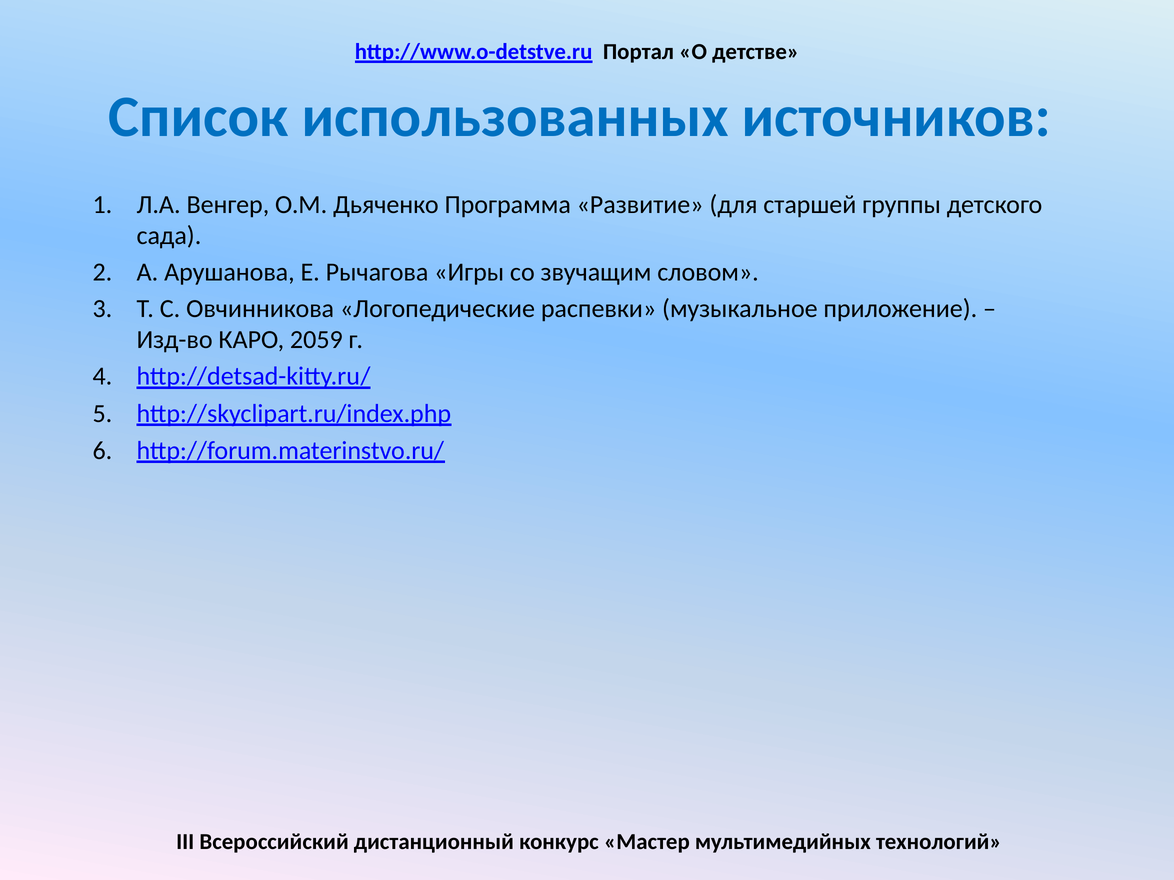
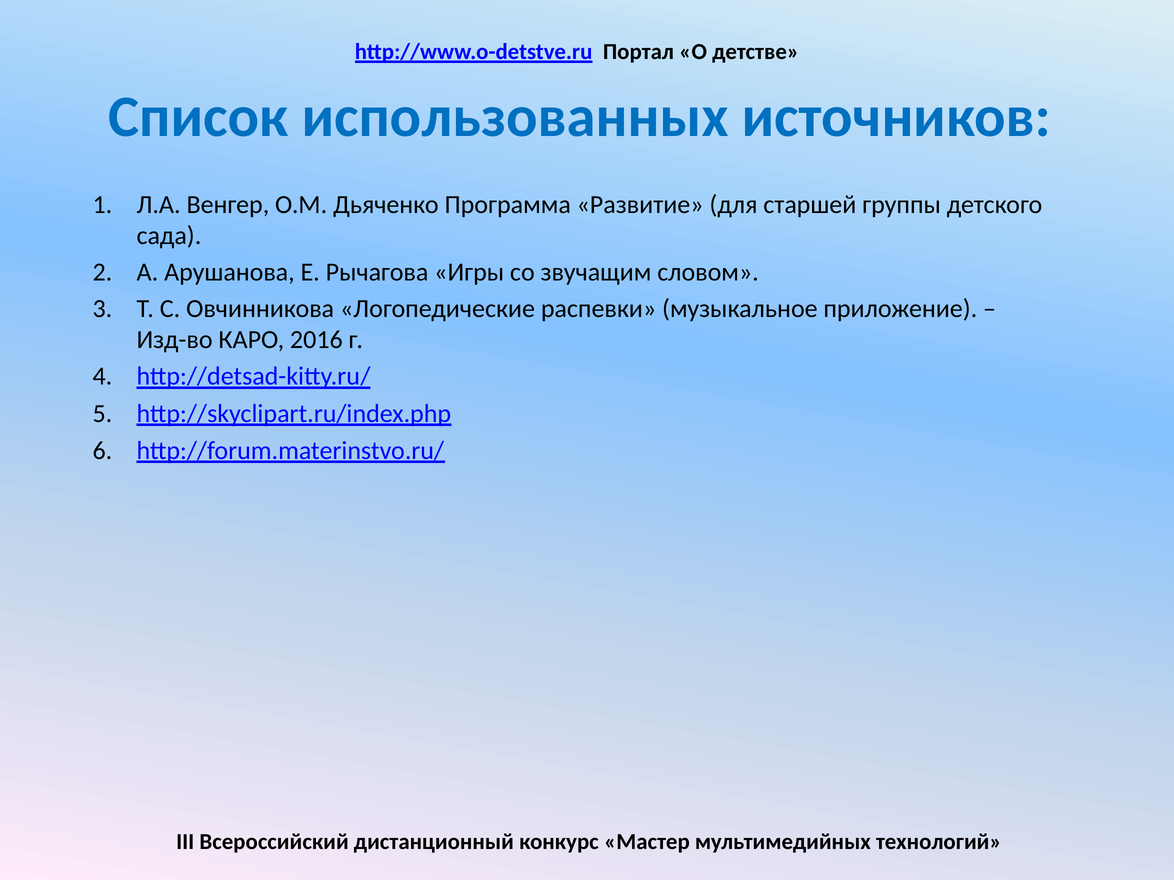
2059: 2059 -> 2016 (316, 340)
